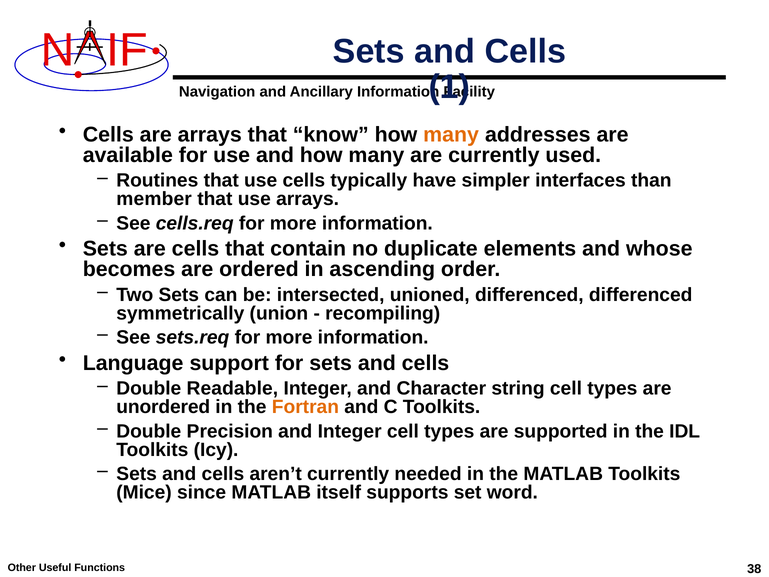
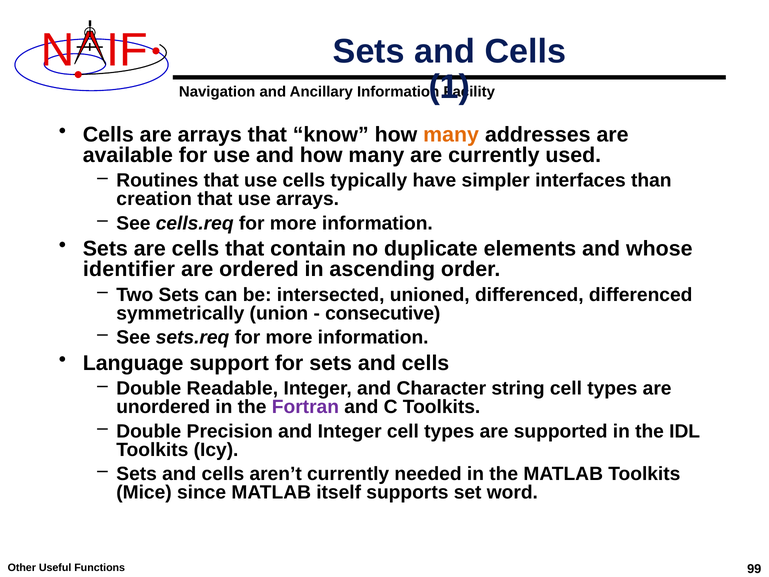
member: member -> creation (154, 199)
becomes: becomes -> identifier (129, 269)
recompiling: recompiling -> consecutive (383, 313)
Fortran colour: orange -> purple (305, 407)
38: 38 -> 99 (754, 569)
